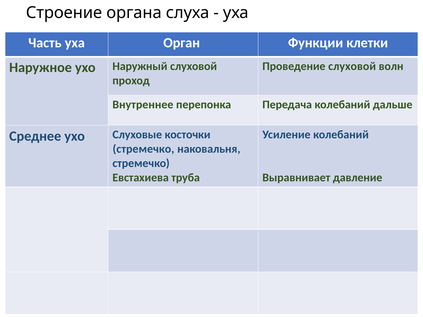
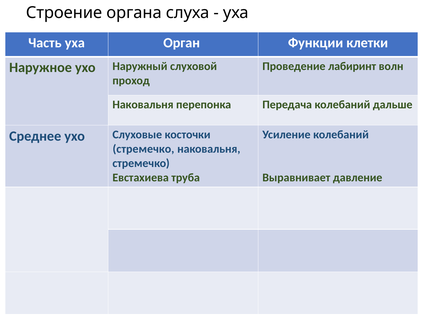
Проведение слуховой: слуховой -> лабиринт (352, 66)
Внутреннее: Внутреннее -> Наковальня (143, 105)
